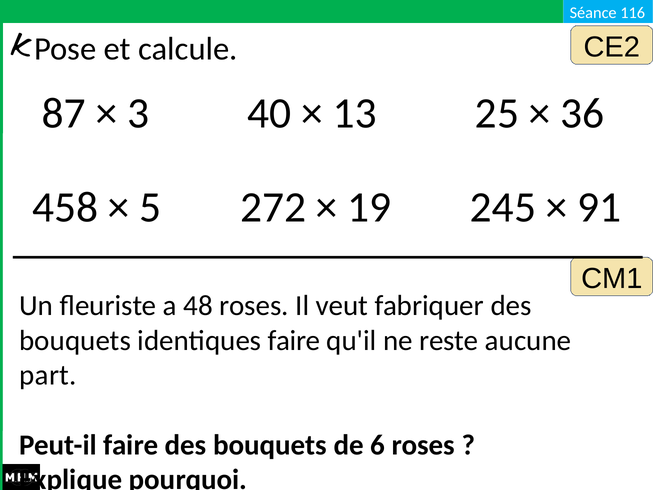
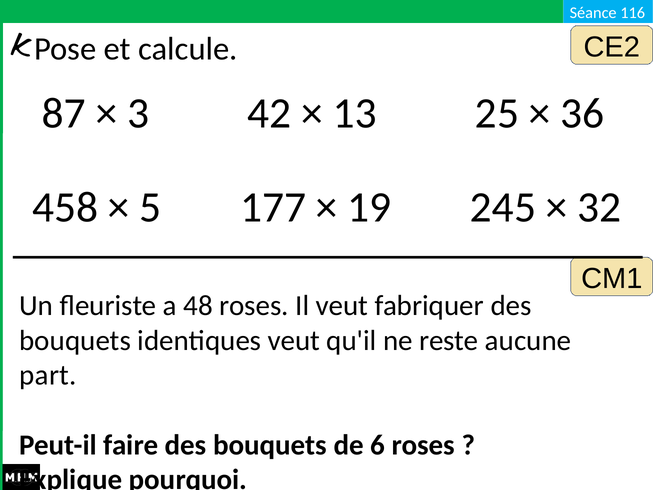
40: 40 -> 42 (269, 113)
272: 272 -> 177 (273, 207)
91: 91 -> 32 (599, 207)
identiques faire: faire -> veut (294, 340)
